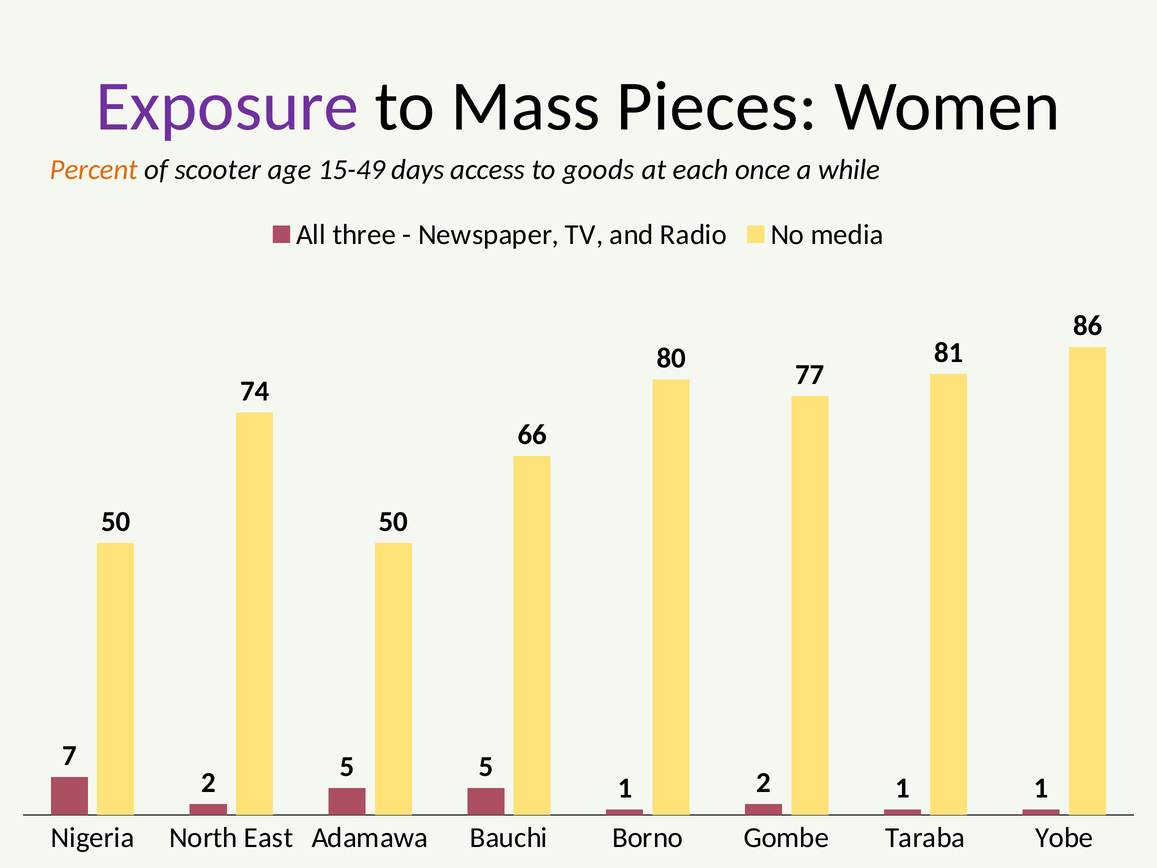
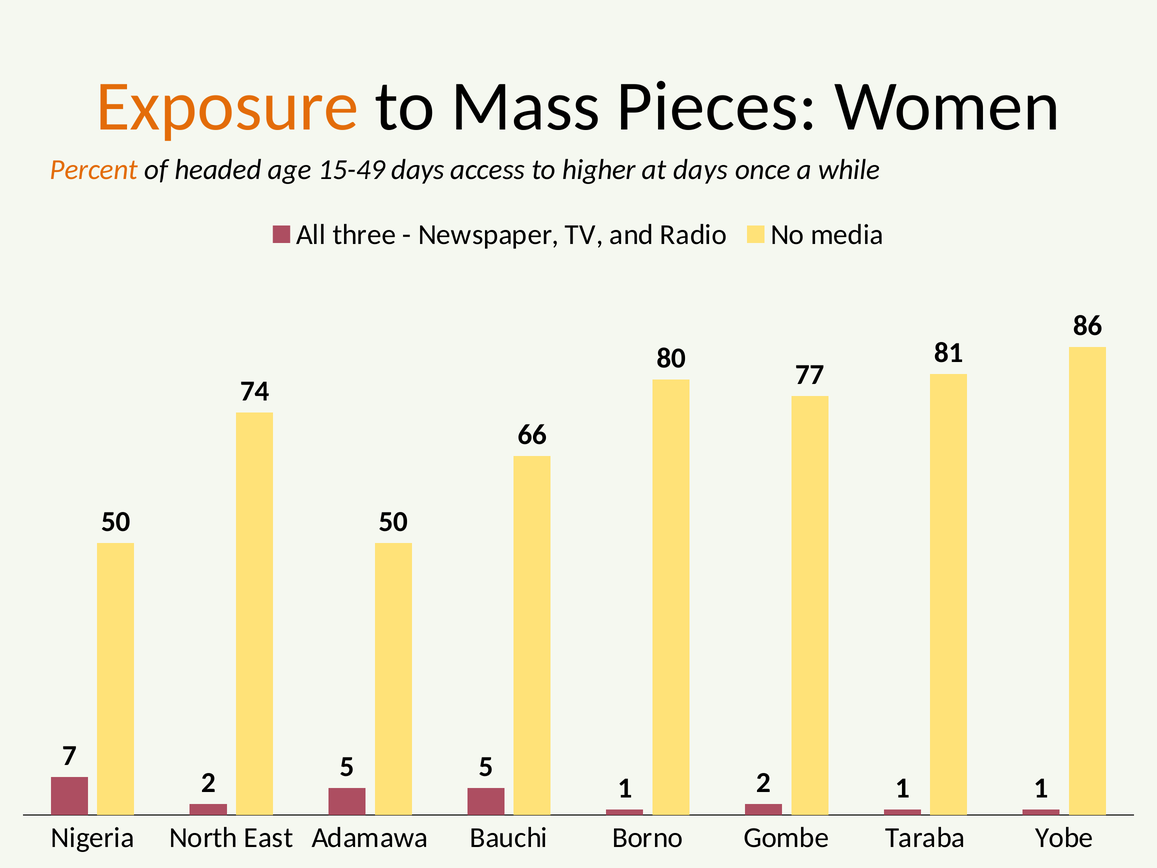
Exposure colour: purple -> orange (227, 106)
scooter: scooter -> headed (218, 170)
goods: goods -> higher (599, 170)
at each: each -> days (701, 170)
